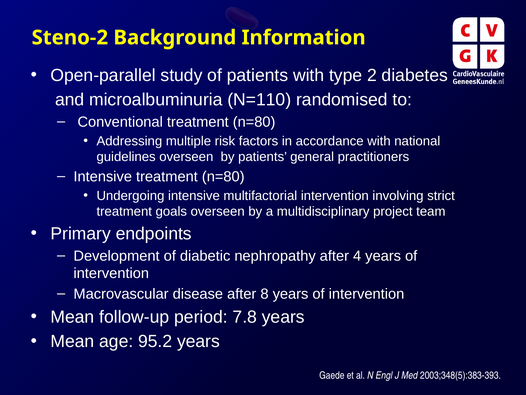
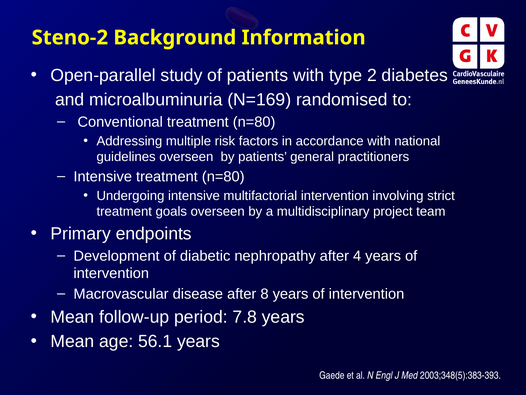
N=110: N=110 -> N=169 (259, 100)
95.2: 95.2 -> 56.1 (155, 341)
